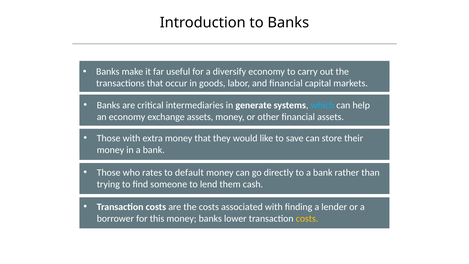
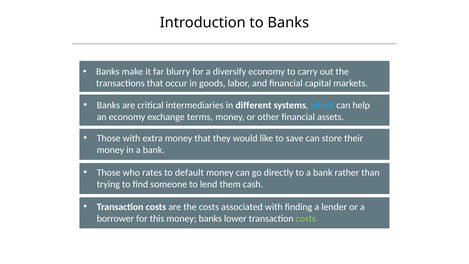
useful: useful -> blurry (178, 72)
generate: generate -> different (253, 105)
exchange assets: assets -> terms (200, 117)
costs colour: yellow -> light green (307, 218)
